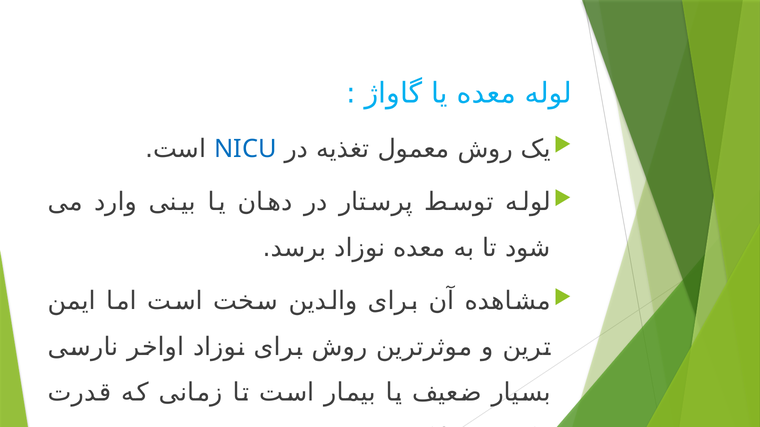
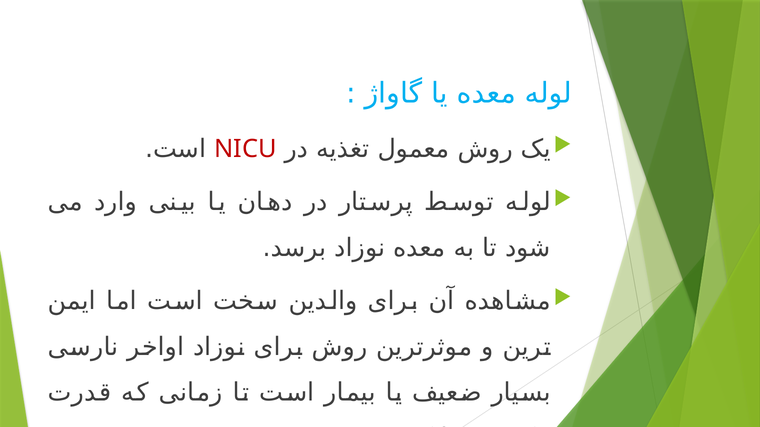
NICU colour: blue -> red (245, 149)
